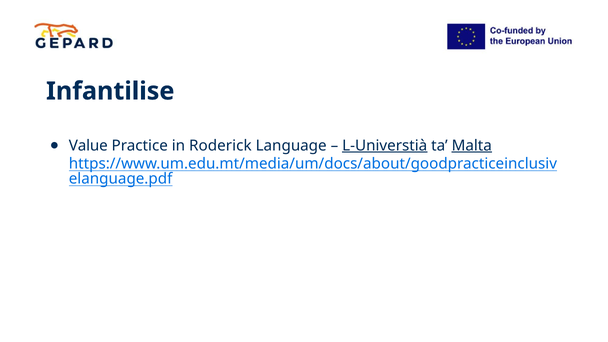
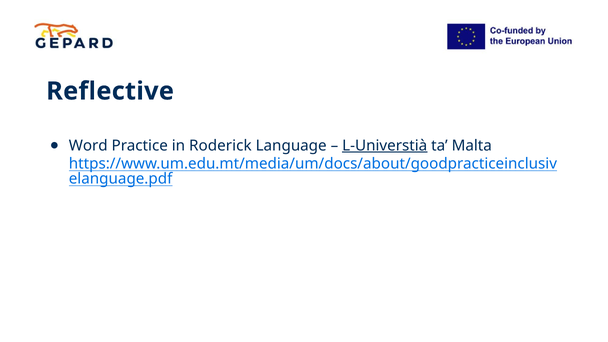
Infantilise: Infantilise -> Reflective (110, 91)
Value: Value -> Word (88, 146)
Malta underline: present -> none (472, 146)
